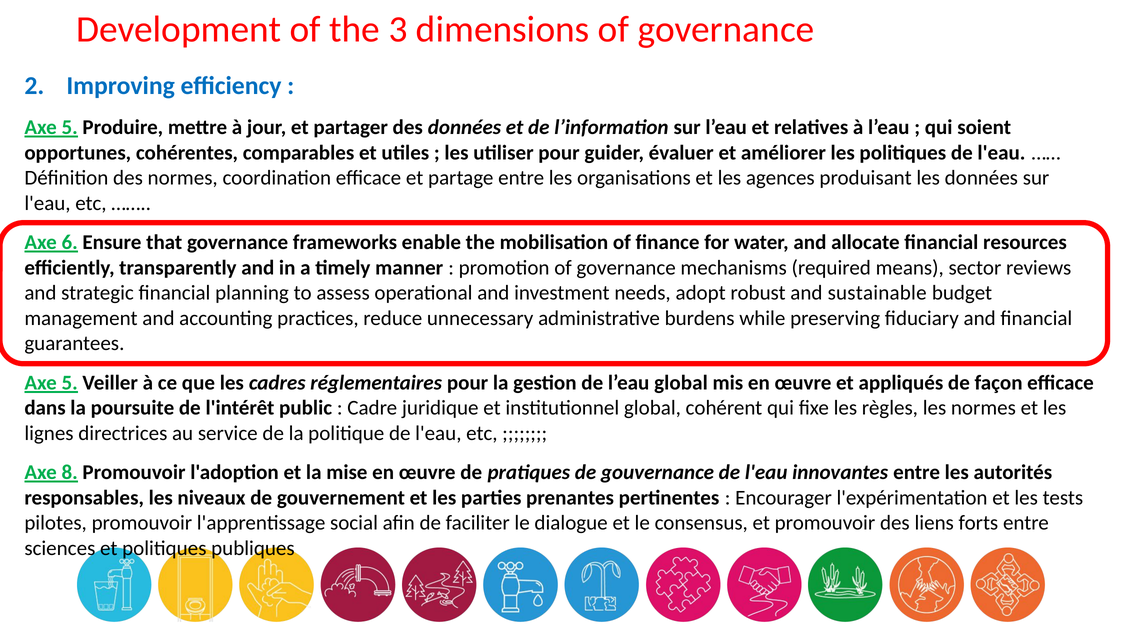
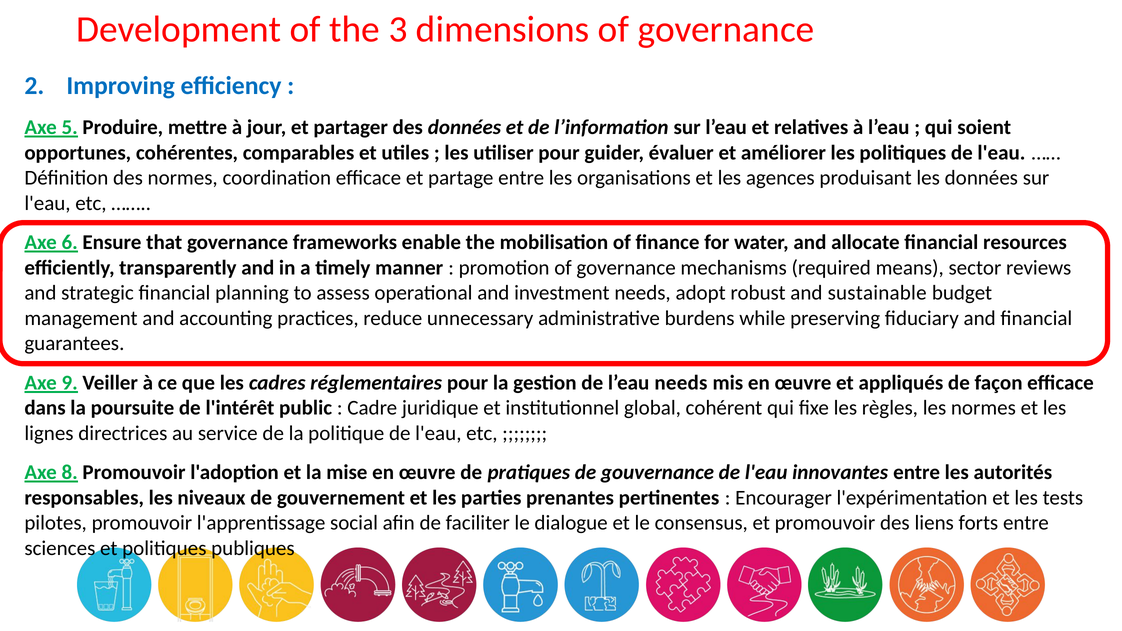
5: 5 -> 9 (70, 383)
l’eau global: global -> needs (681, 383)
